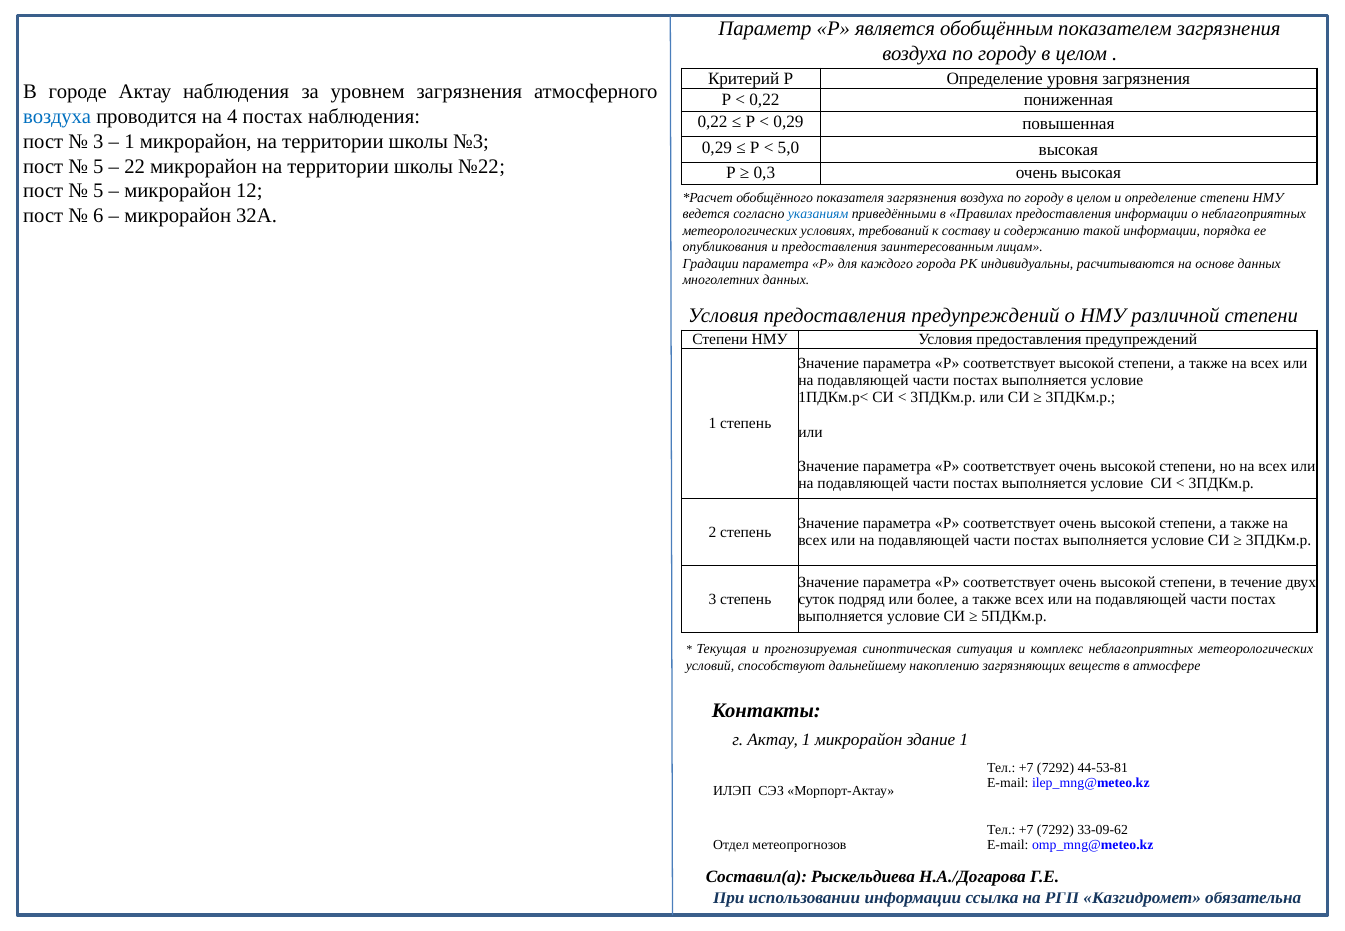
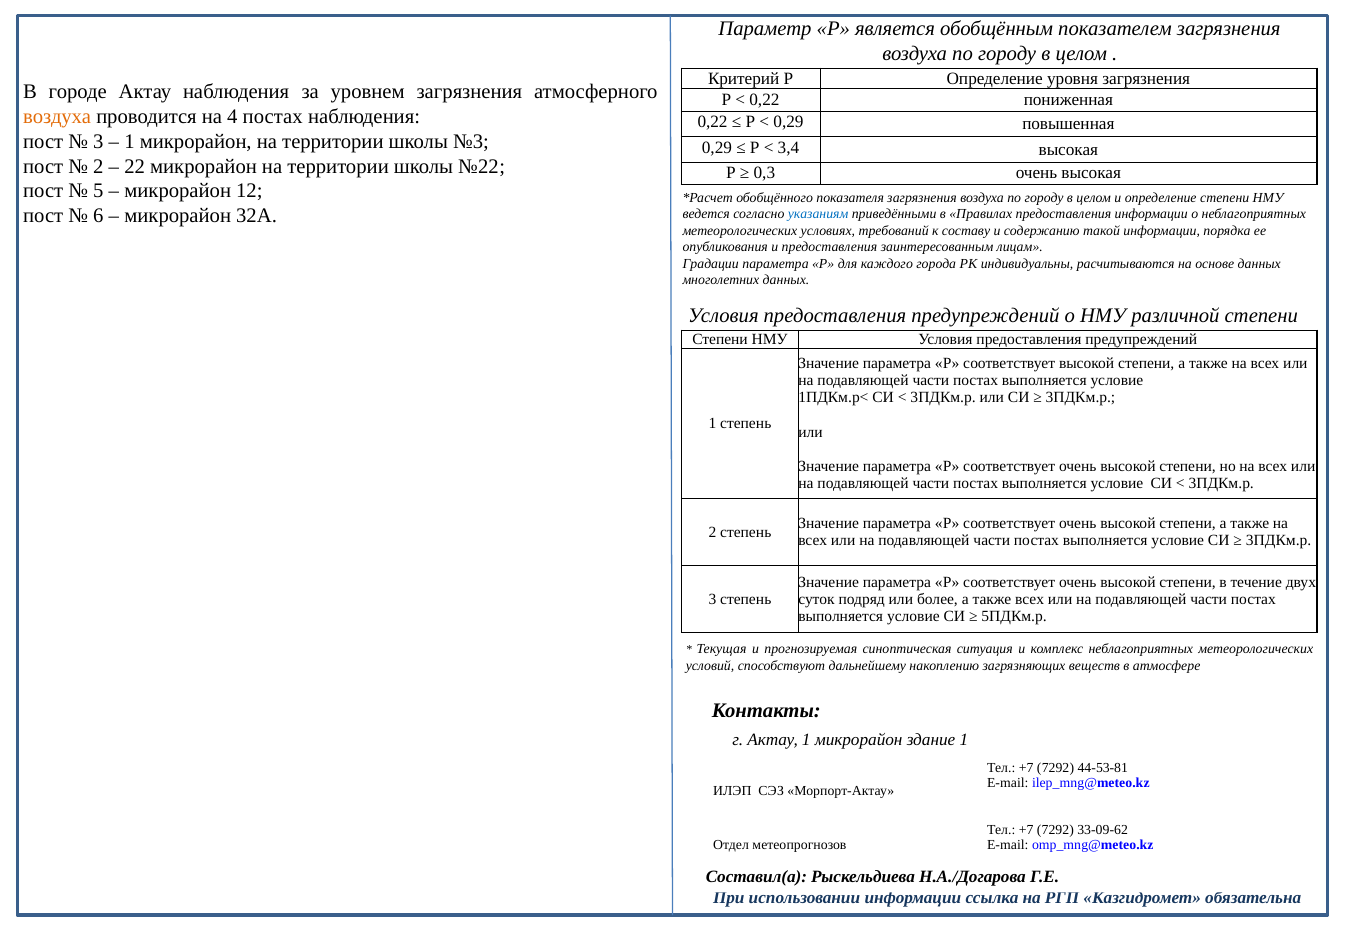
воздуха colour: blue -> orange (57, 117)
5,0: 5,0 -> 3,4 (788, 147)
5: 5 -> 2 (98, 166)
